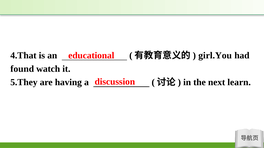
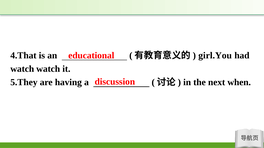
found: found -> watch (22, 69)
learn: learn -> when (239, 83)
